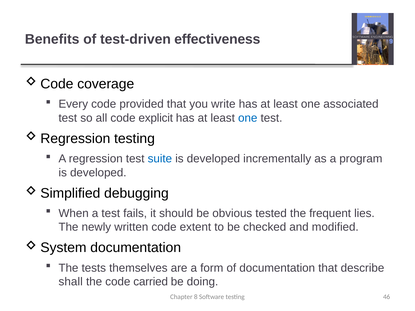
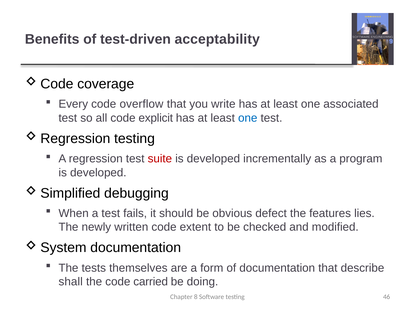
effectiveness: effectiveness -> acceptability (217, 39)
provided: provided -> overflow (141, 104)
suite colour: blue -> red (160, 159)
tested: tested -> defect (271, 214)
frequent: frequent -> features (330, 214)
